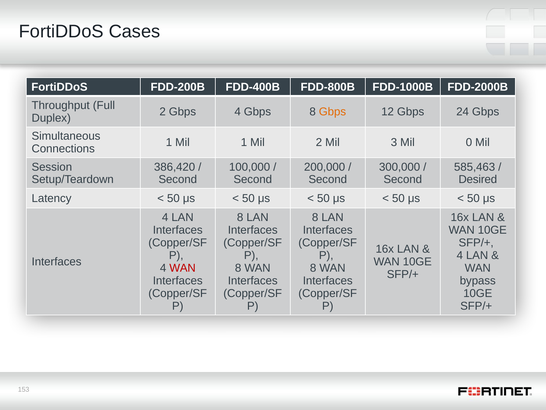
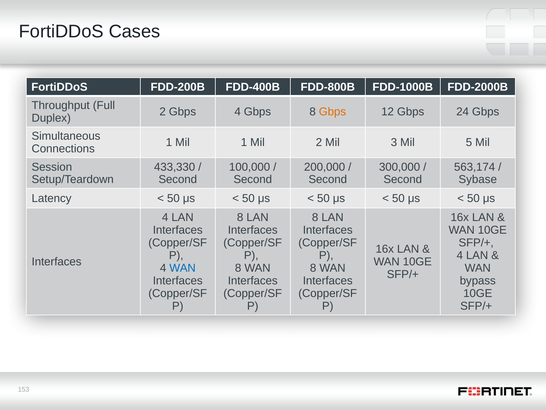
0: 0 -> 5 (469, 142)
386,420: 386,420 -> 433,330 (175, 167)
585,463: 585,463 -> 563,174 (475, 167)
Desired: Desired -> Sybase (478, 179)
WAN colour: red -> blue (182, 268)
